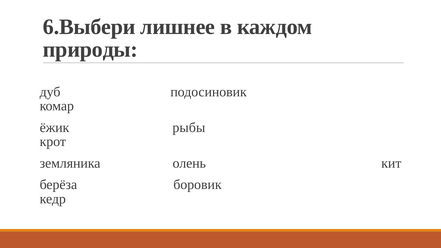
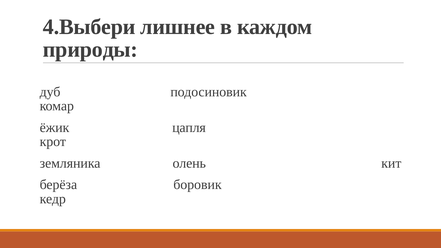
6.Выбери: 6.Выбери -> 4.Выбери (89, 27)
рыбы: рыбы -> цапля (189, 128)
